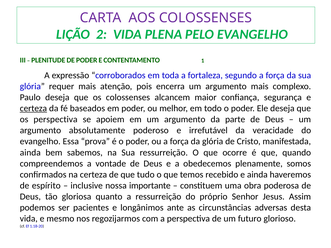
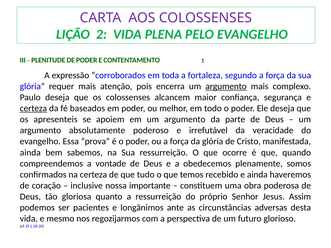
argumento underline: none -> present (226, 86)
os perspectiva: perspectiva -> apresenteis (56, 120)
espírito: espírito -> coração (46, 186)
